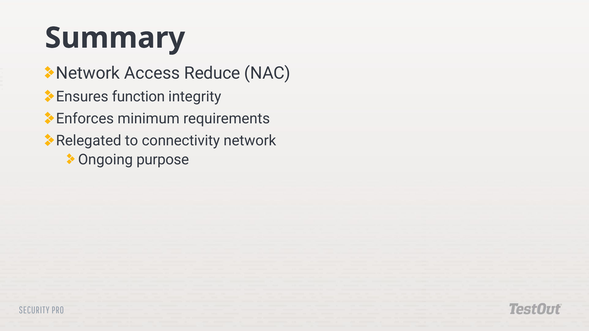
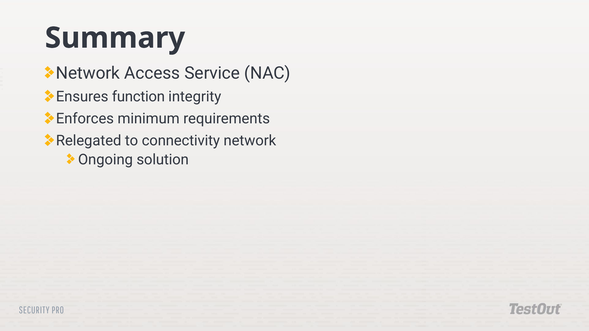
Reduce: Reduce -> Service (212, 73)
purpose: purpose -> solution (163, 160)
